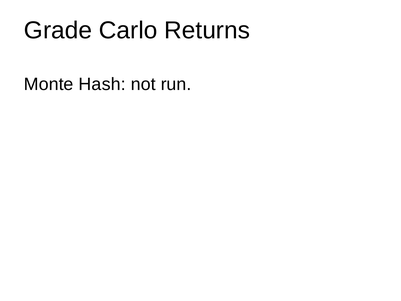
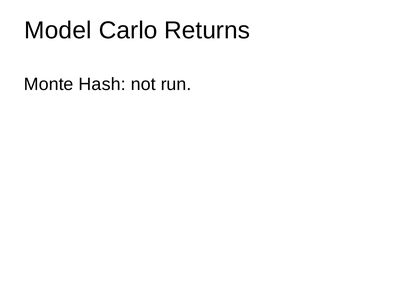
Grade: Grade -> Model (58, 30)
